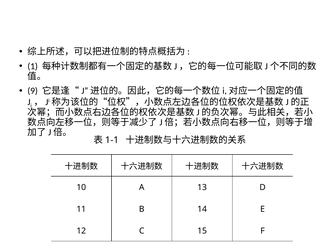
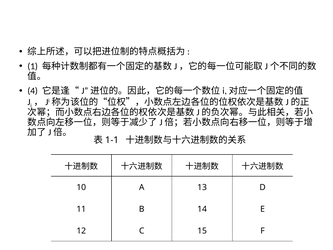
9: 9 -> 4 (33, 91)
